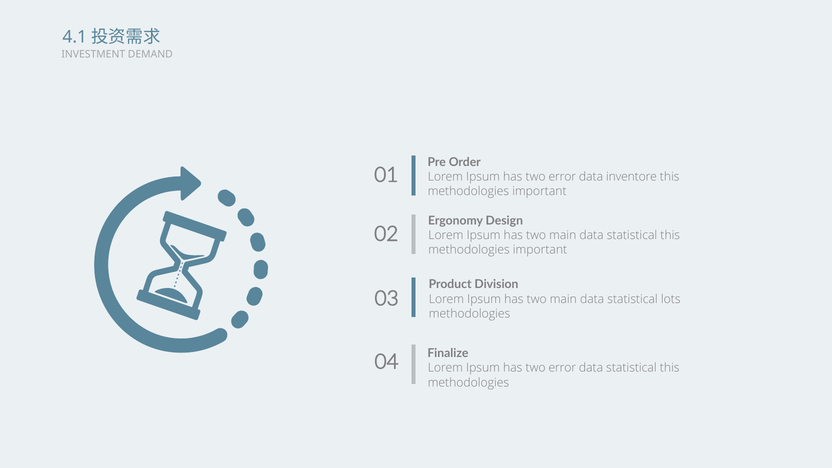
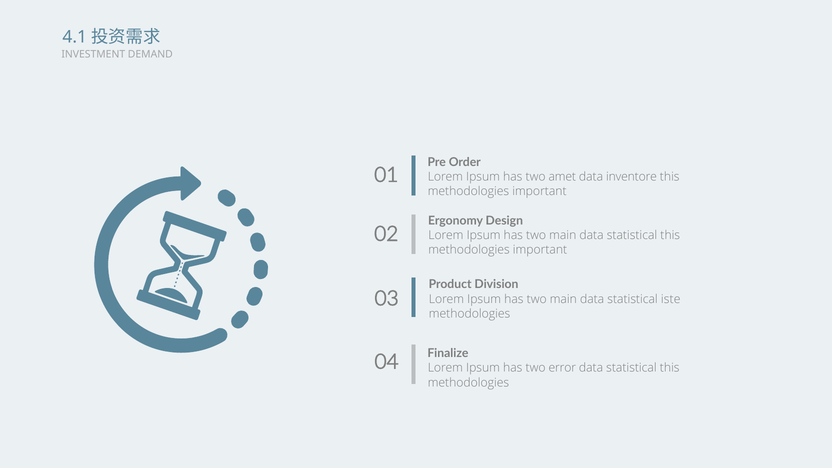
error: error -> amet (562, 177)
lots: lots -> iste (671, 299)
